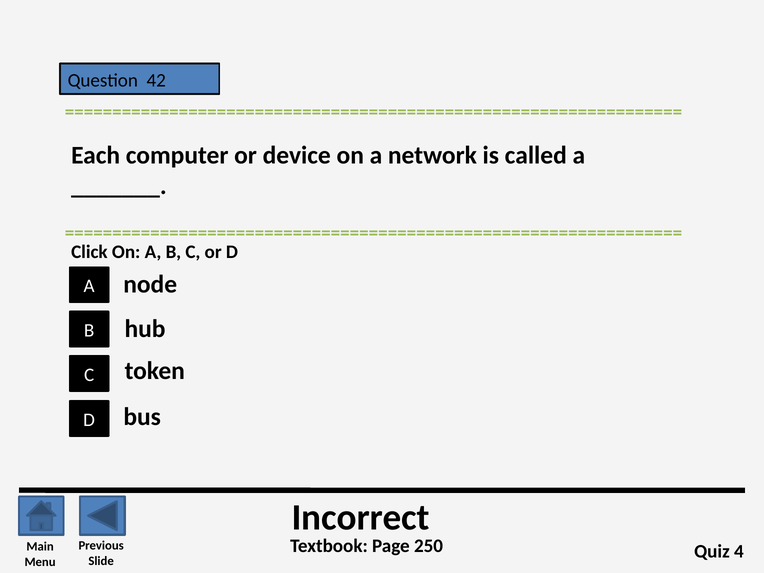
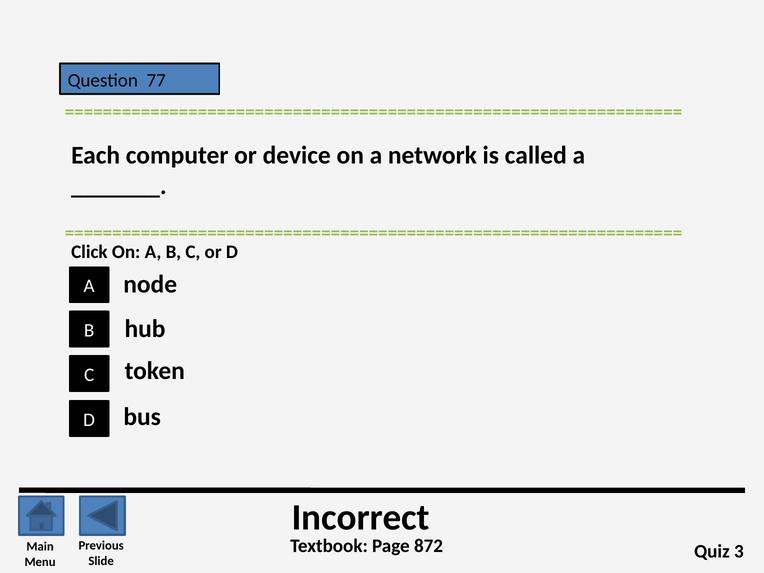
42: 42 -> 77 (156, 80)
250: 250 -> 872 (429, 546)
4: 4 -> 3 (739, 551)
